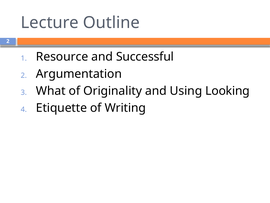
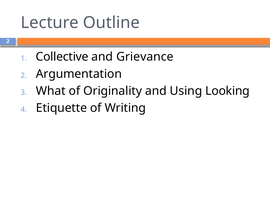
Resource: Resource -> Collective (62, 57)
Successful: Successful -> Grievance (145, 57)
